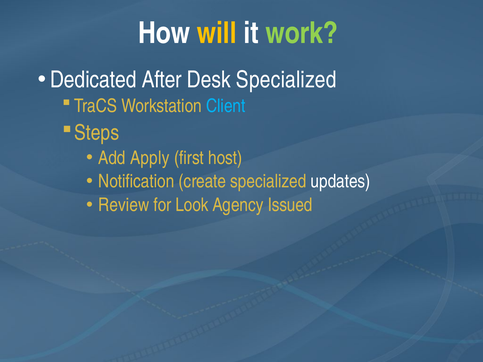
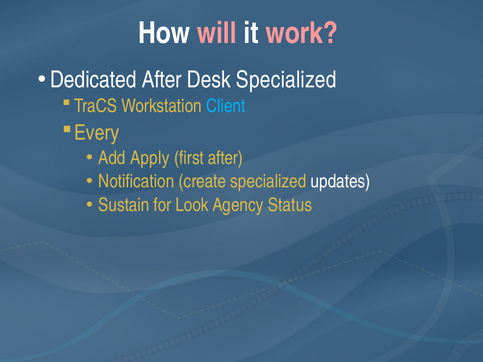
will colour: yellow -> pink (217, 33)
work colour: light green -> pink (302, 33)
Steps: Steps -> Every (97, 133)
first host: host -> after (225, 158)
Review: Review -> Sustain (124, 205)
Issued: Issued -> Status (290, 205)
